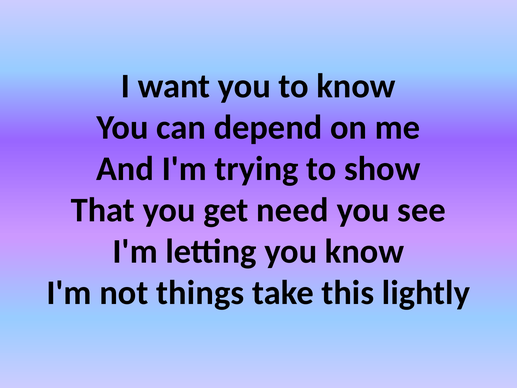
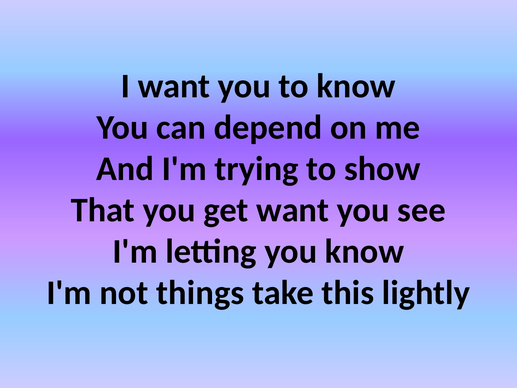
get need: need -> want (293, 210)
